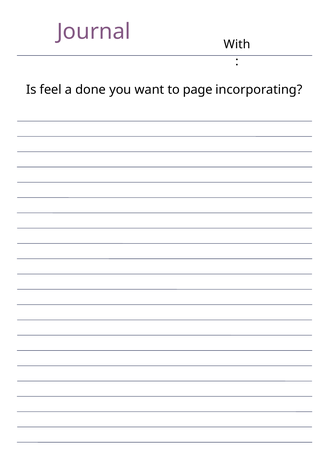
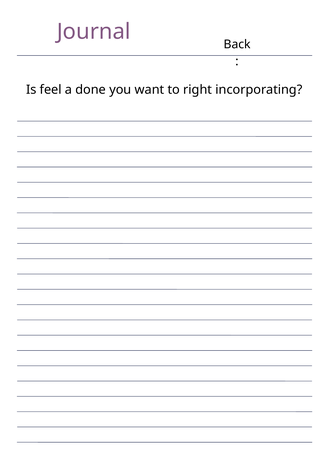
With: With -> Back (237, 44)
page: page -> right (198, 90)
